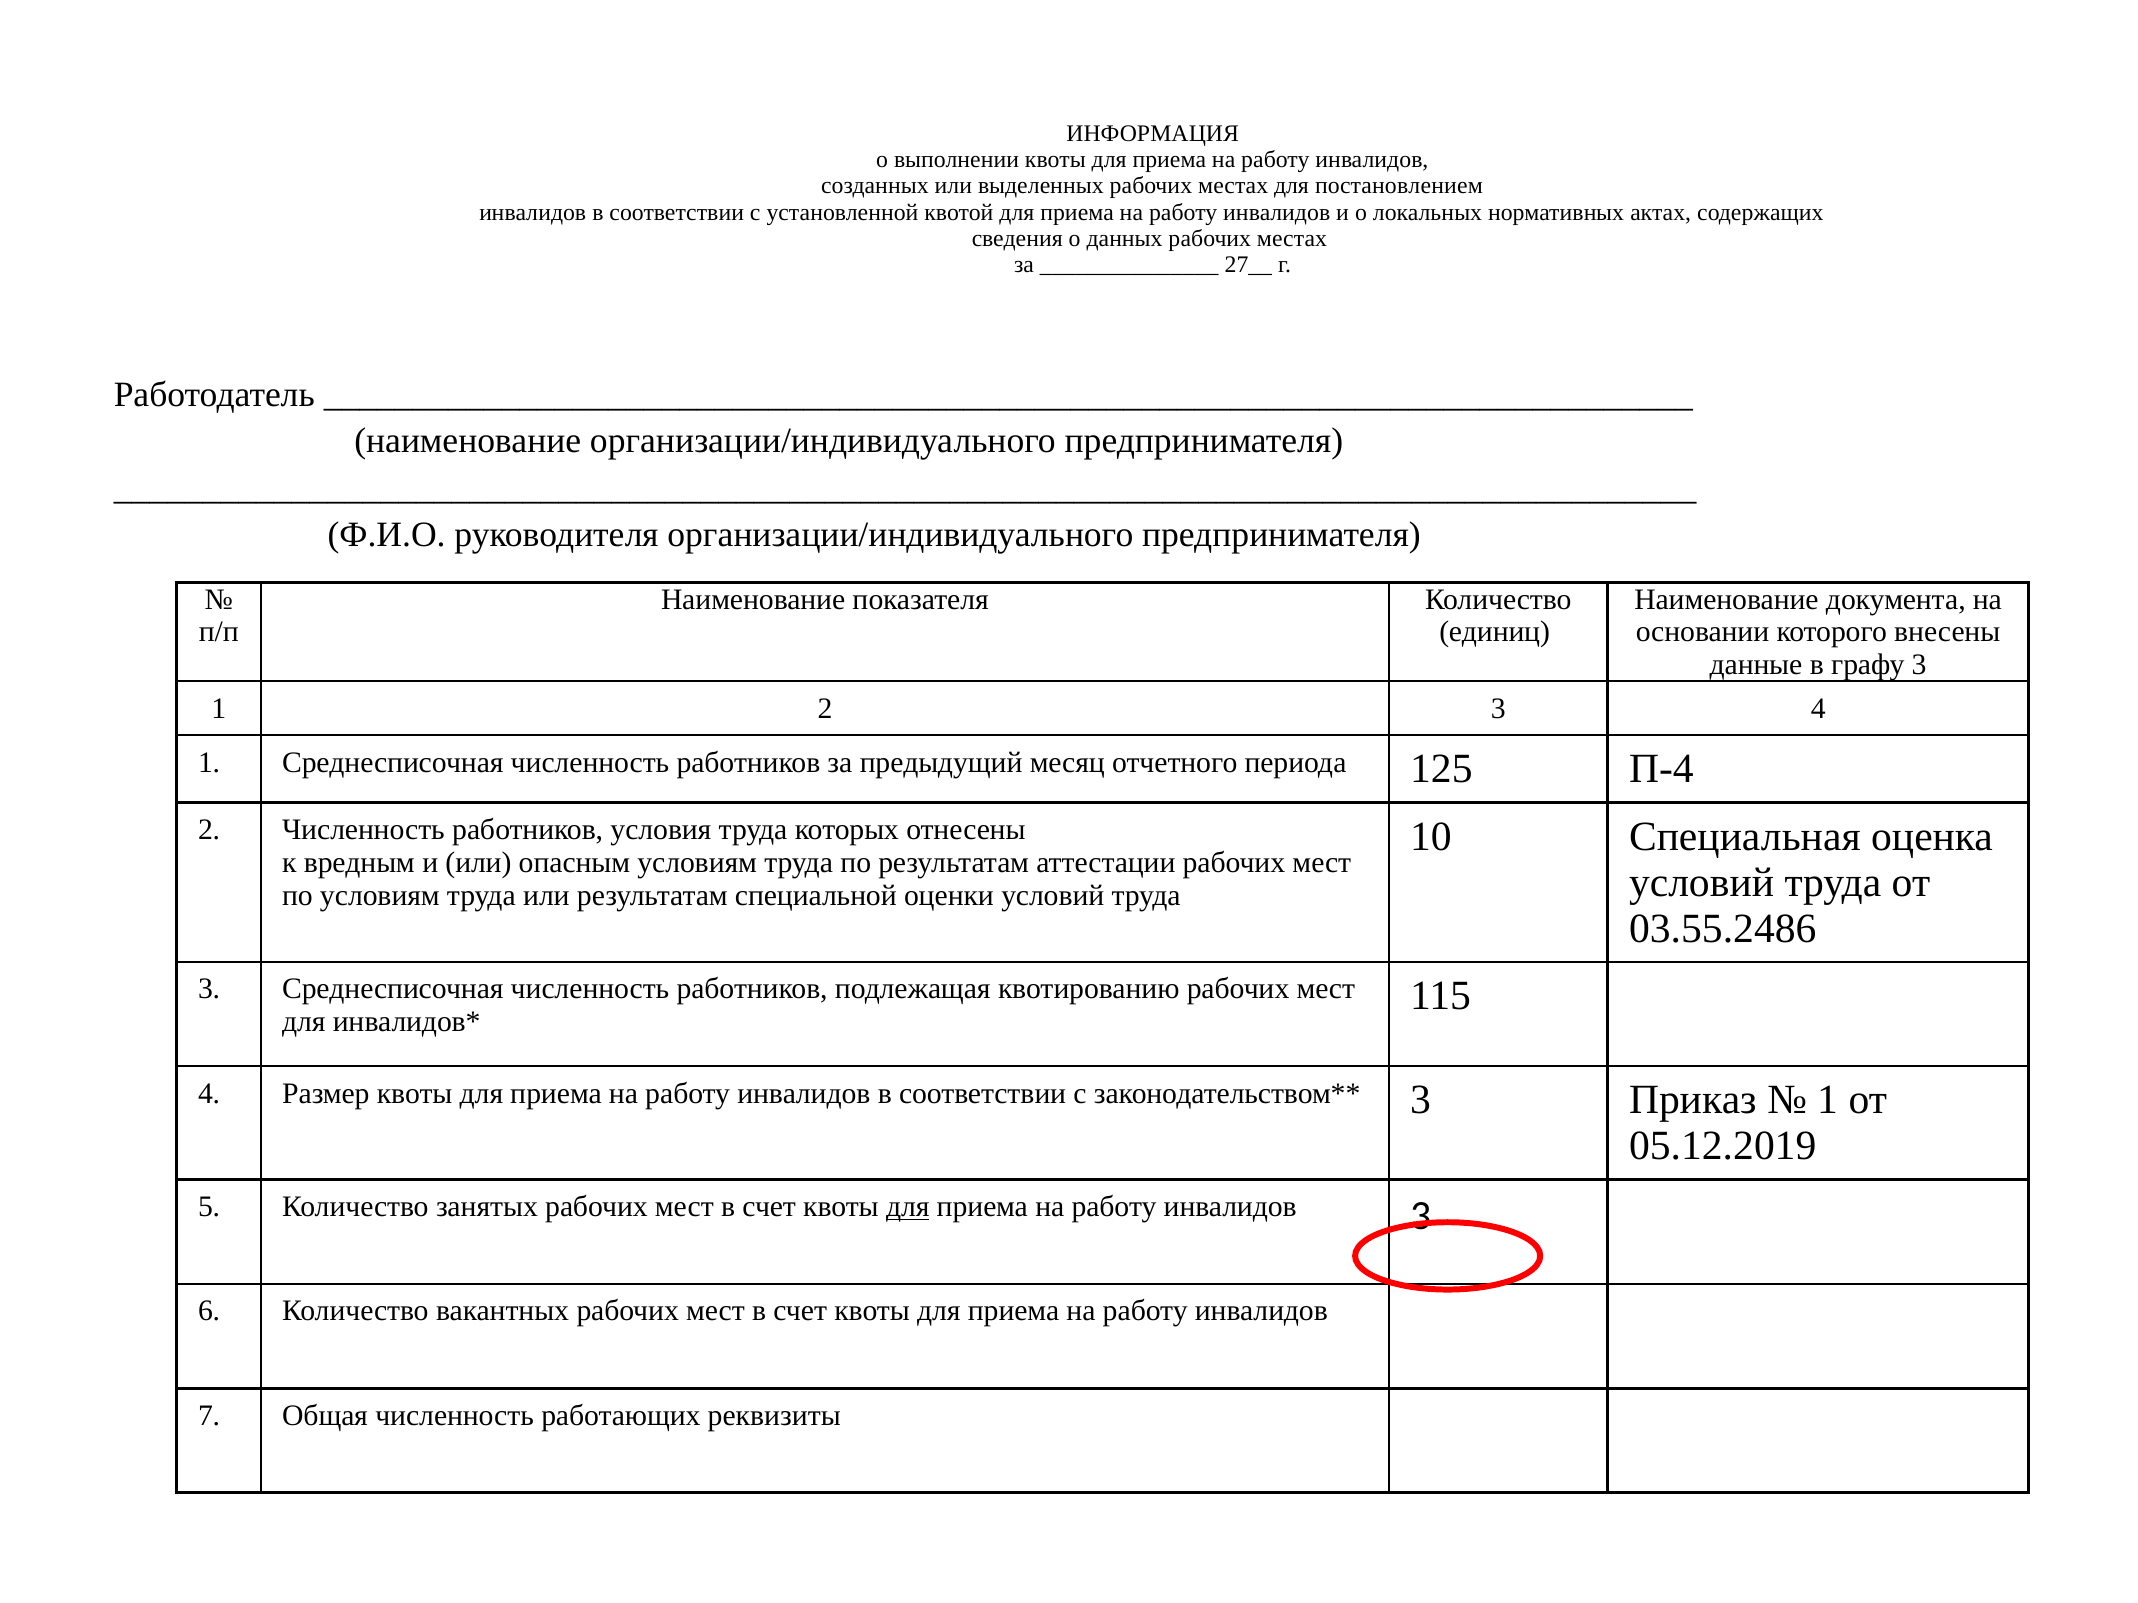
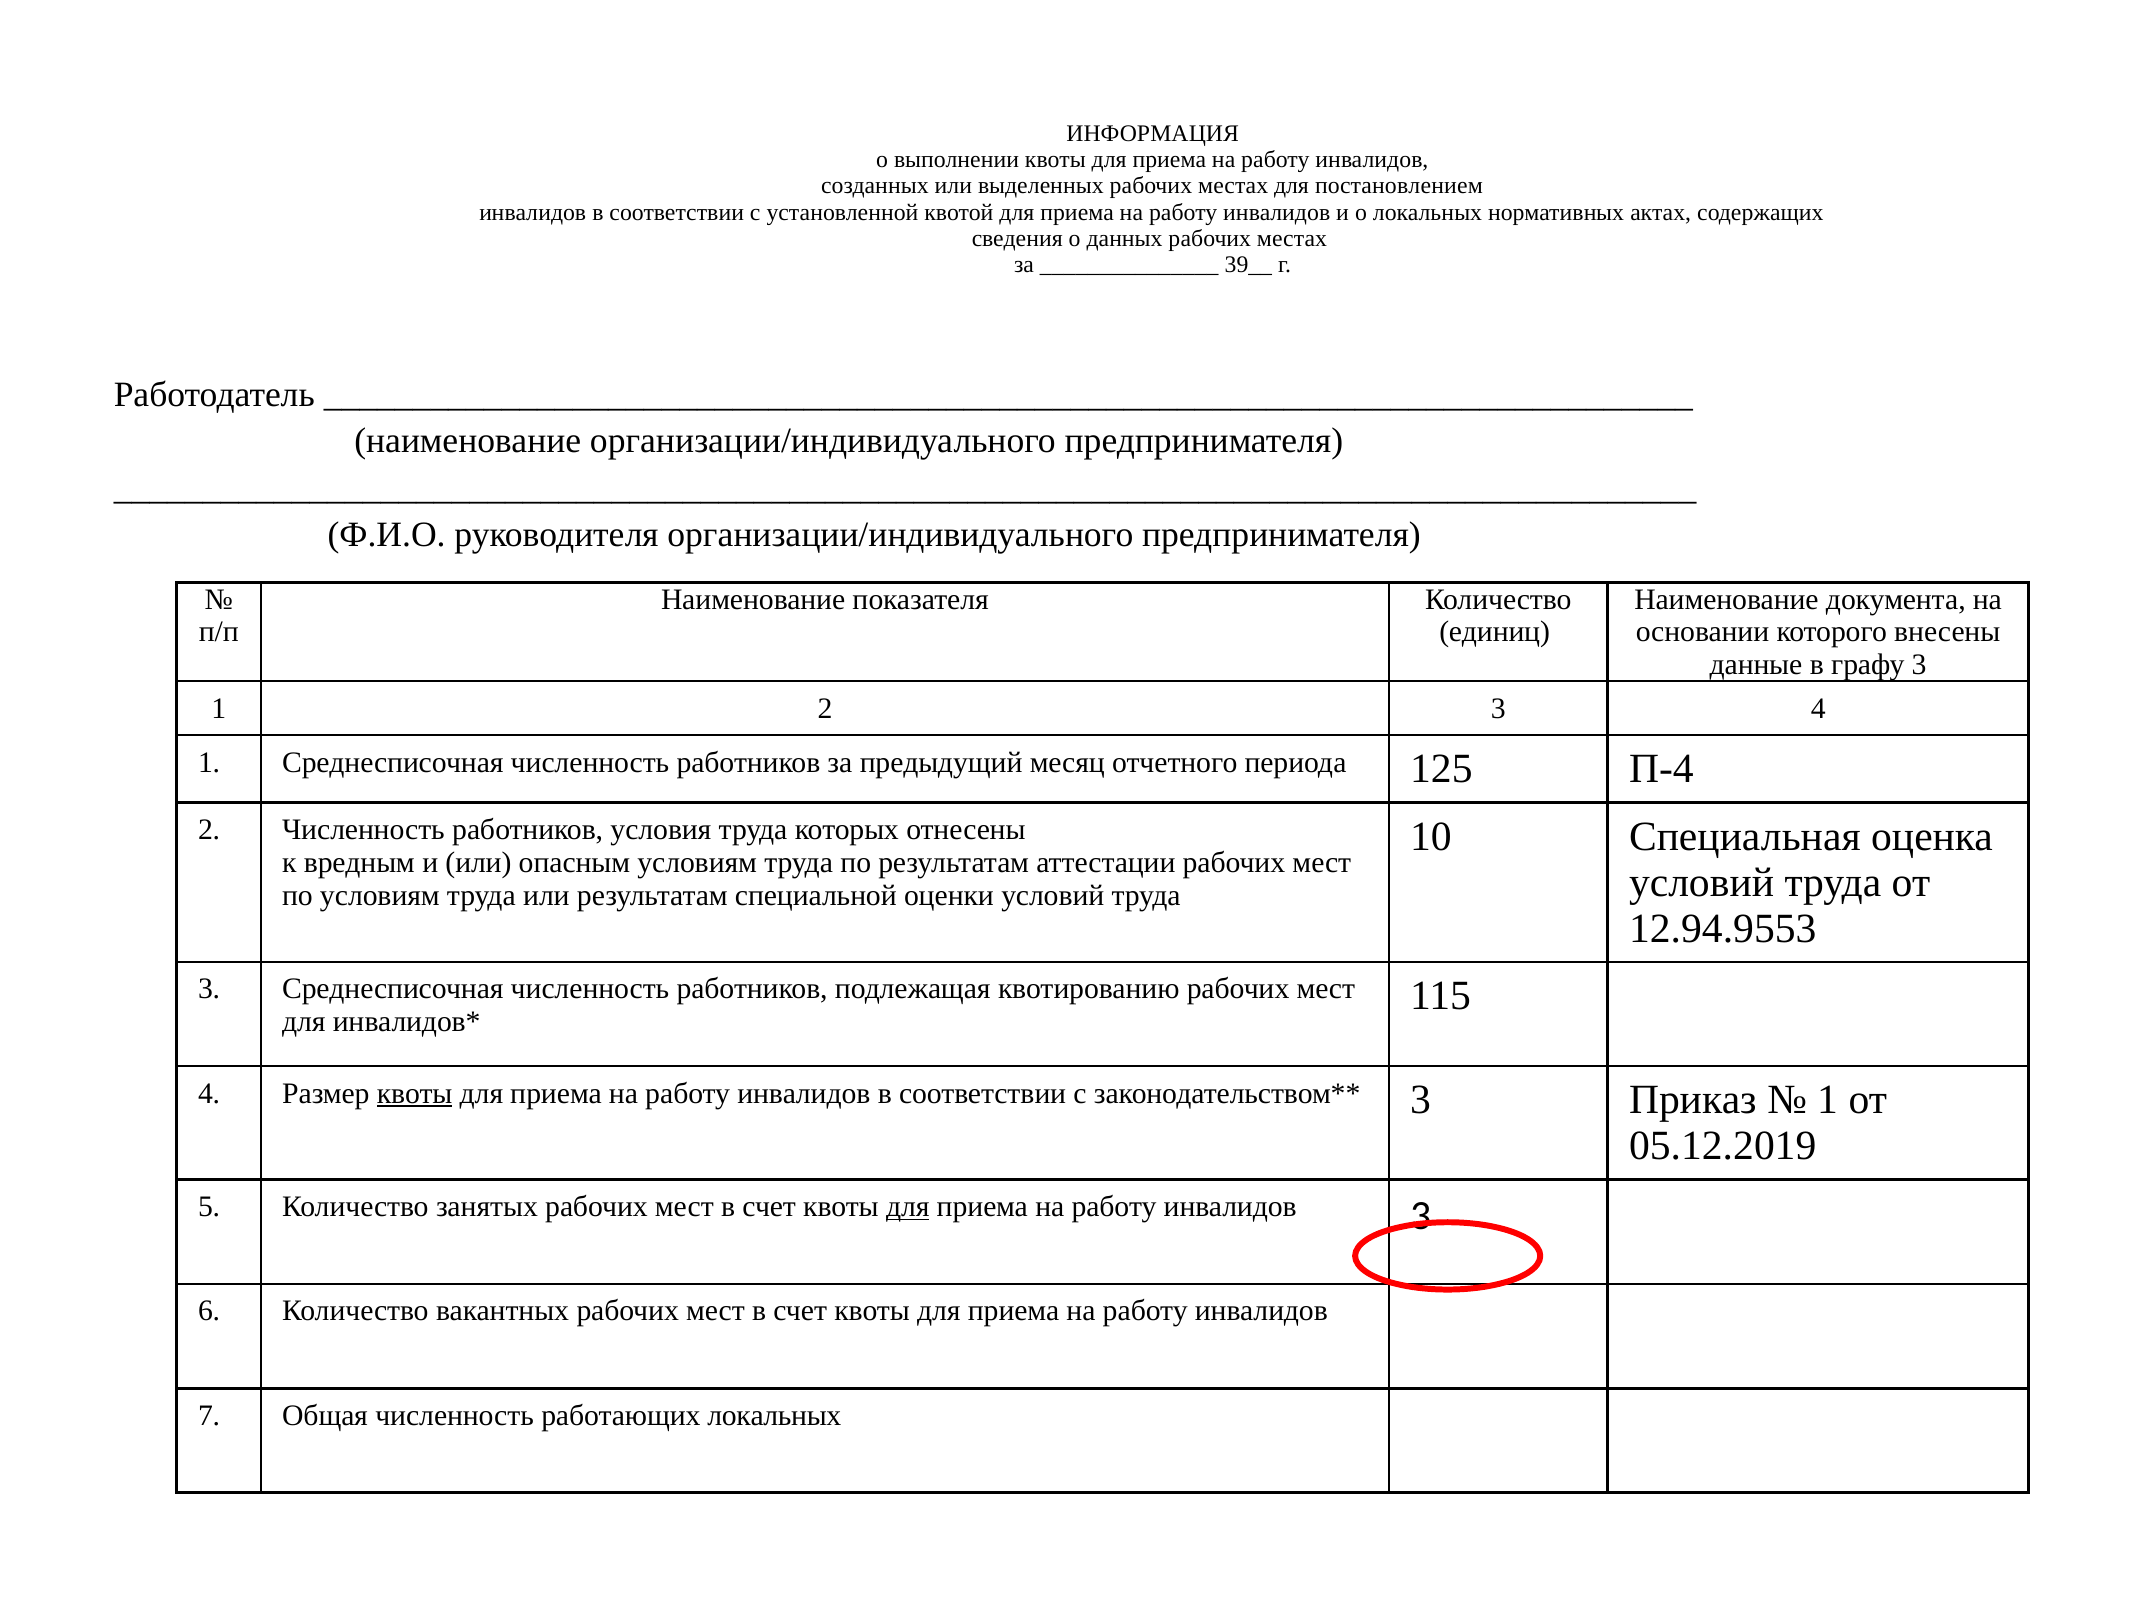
27__: 27__ -> 39__ (1248, 265)
03.55.2486: 03.55.2486 -> 12.94.9553 (1723, 929)
квоты underline: none -> present (415, 1094)
работающих реквизиты: реквизиты -> локальных (774, 1416)
